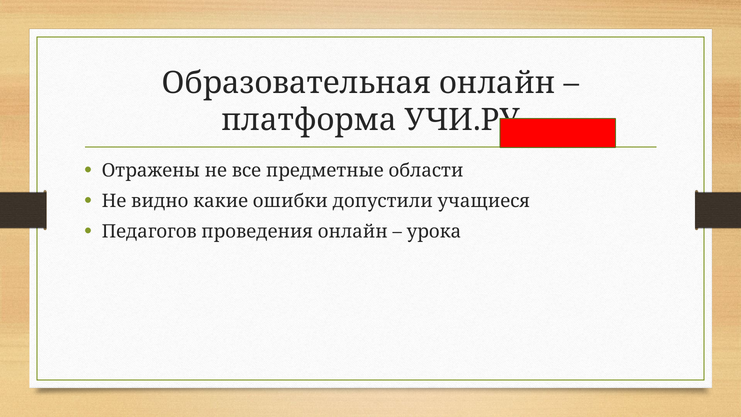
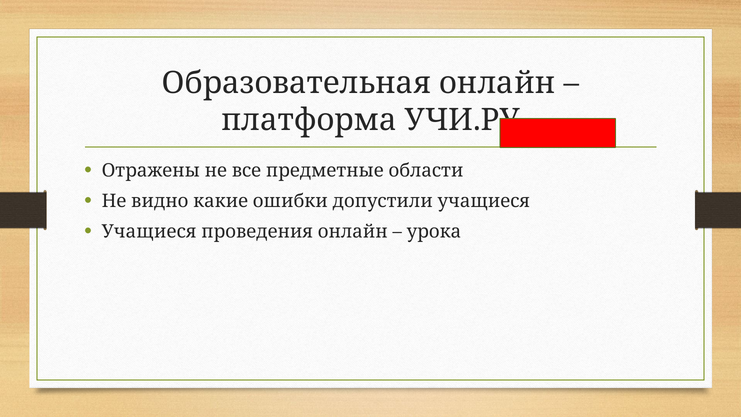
Педагогов: Педагогов -> Учащиеся (149, 232)
